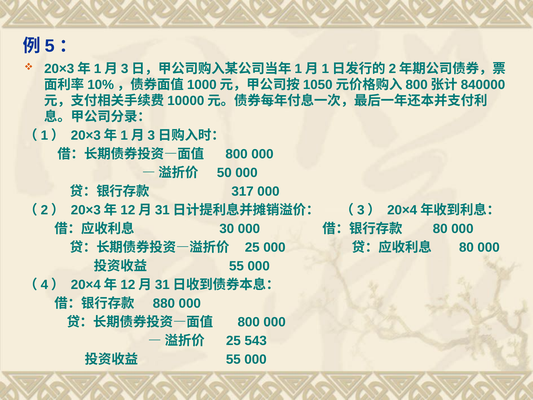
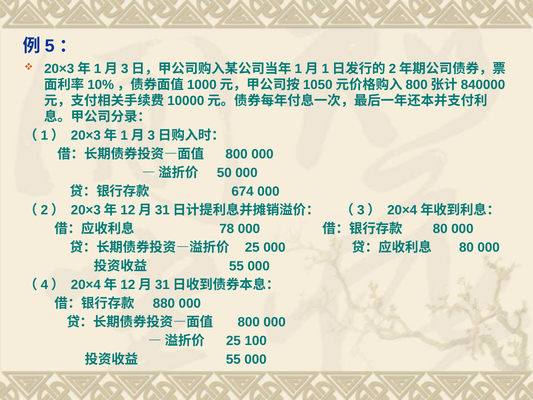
317: 317 -> 674 (243, 191)
30: 30 -> 78 (227, 229)
543: 543 -> 100 (256, 341)
